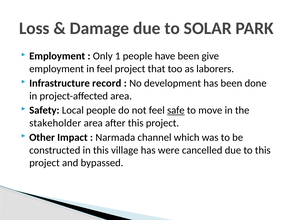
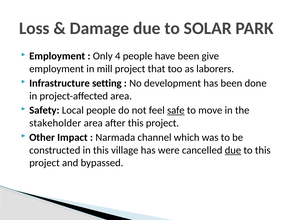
1: 1 -> 4 (118, 56)
in feel: feel -> mill (105, 69)
record: record -> setting (107, 83)
due underline: none -> present (233, 150)
